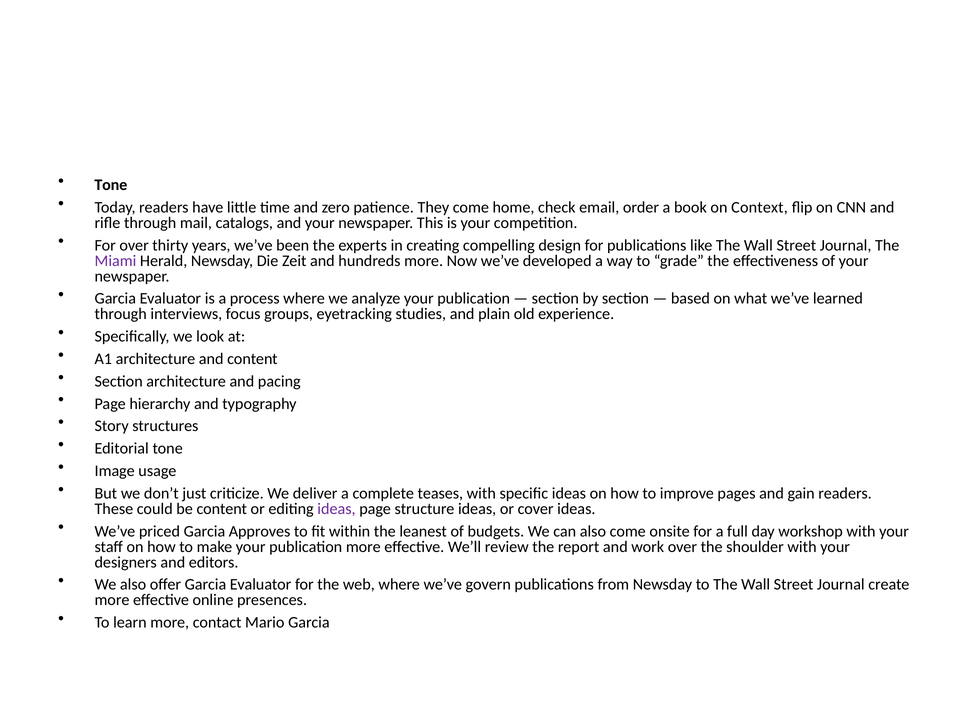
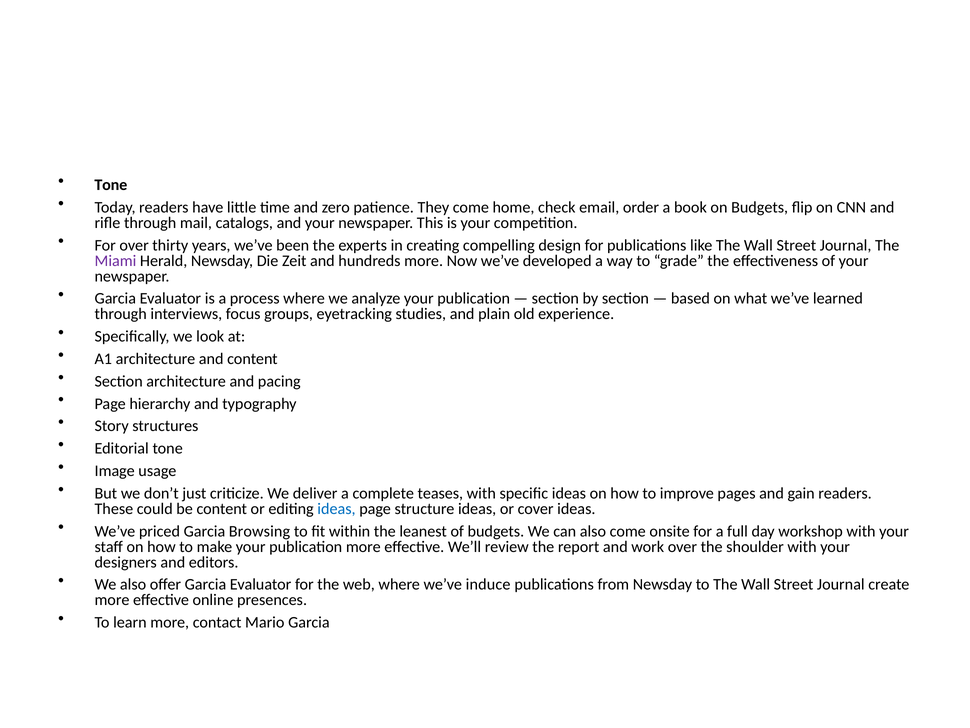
on Context: Context -> Budgets (760, 207)
ideas colour: purple -> blue (336, 508)
Approves: Approves -> Browsing (259, 531)
govern: govern -> induce (488, 584)
